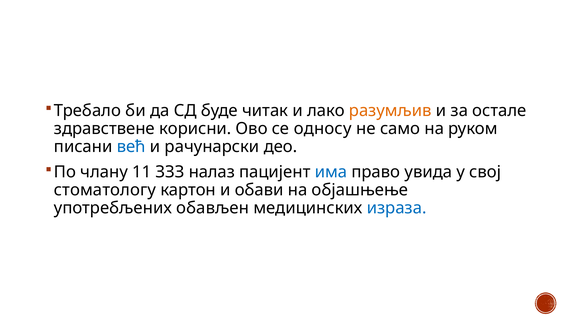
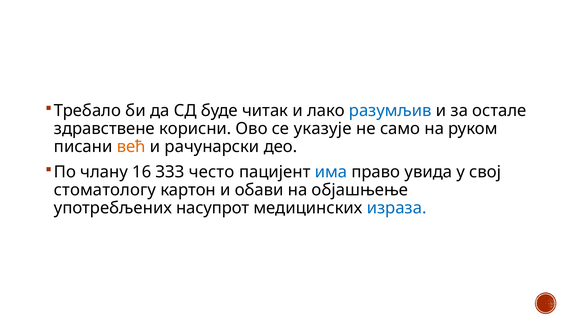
разумљив colour: orange -> blue (390, 111)
односу: односу -> указује (323, 129)
већ colour: blue -> orange (131, 147)
11: 11 -> 16 (142, 172)
налаз: налаз -> често (212, 172)
обављен: обављен -> насупрот (213, 208)
